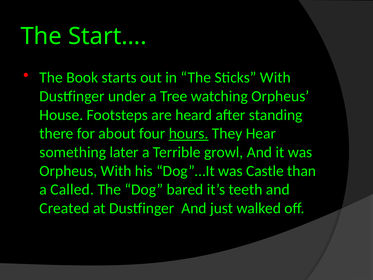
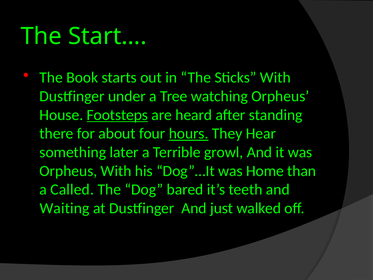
Footsteps underline: none -> present (117, 115)
Castle: Castle -> Home (265, 171)
Created: Created -> Waiting (64, 208)
